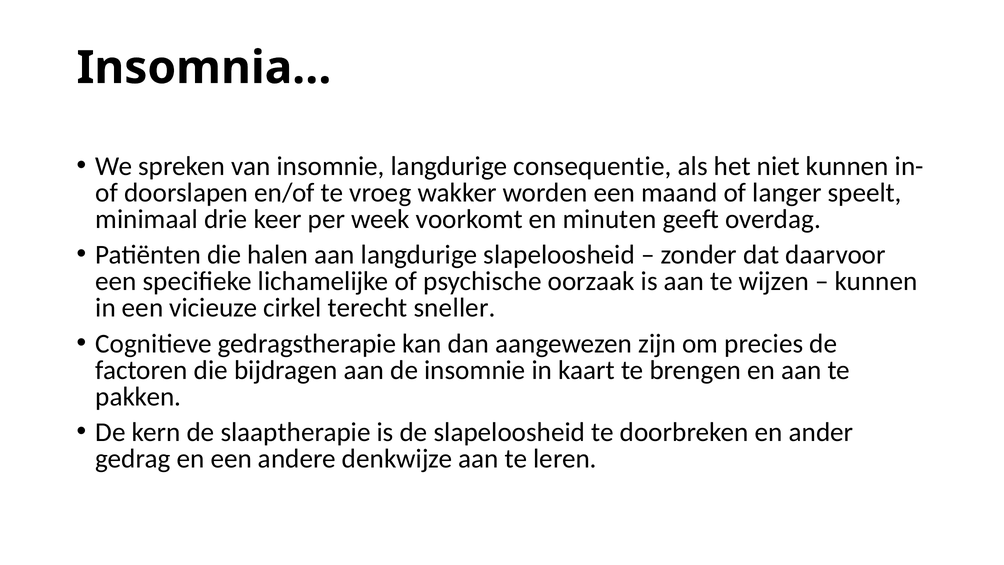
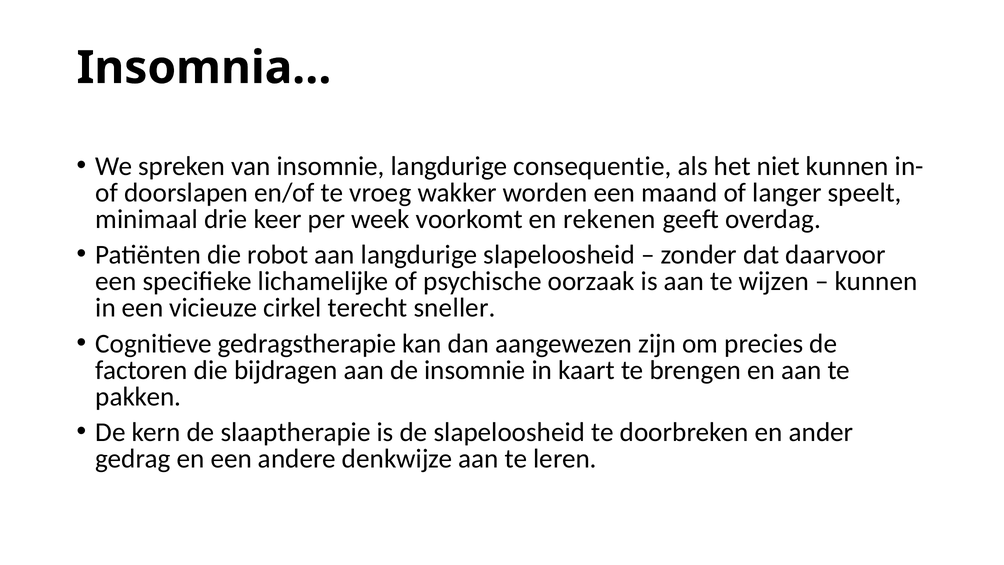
minuten: minuten -> rekenen (609, 219)
halen: halen -> robot (278, 255)
